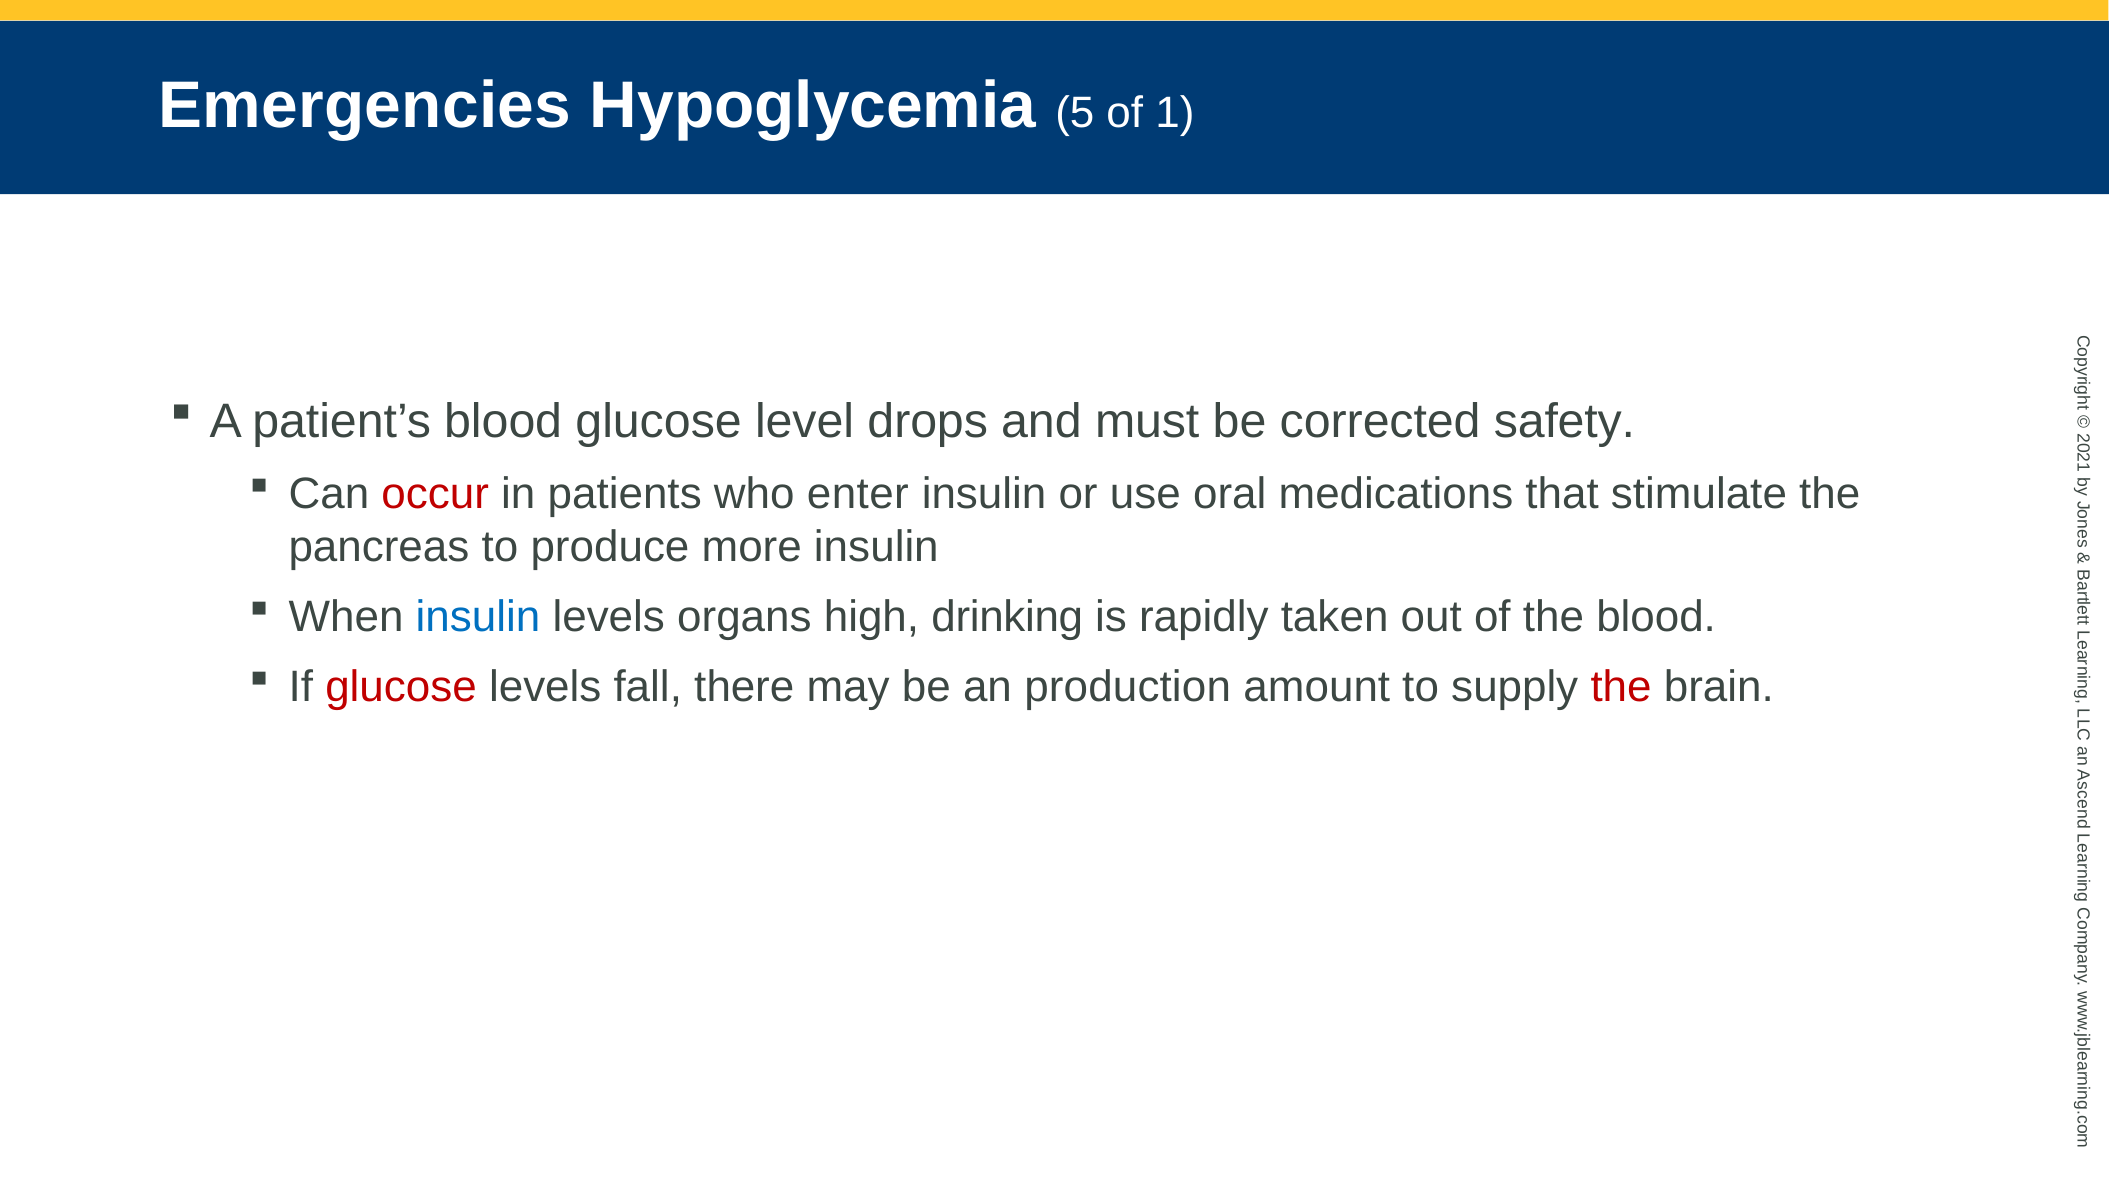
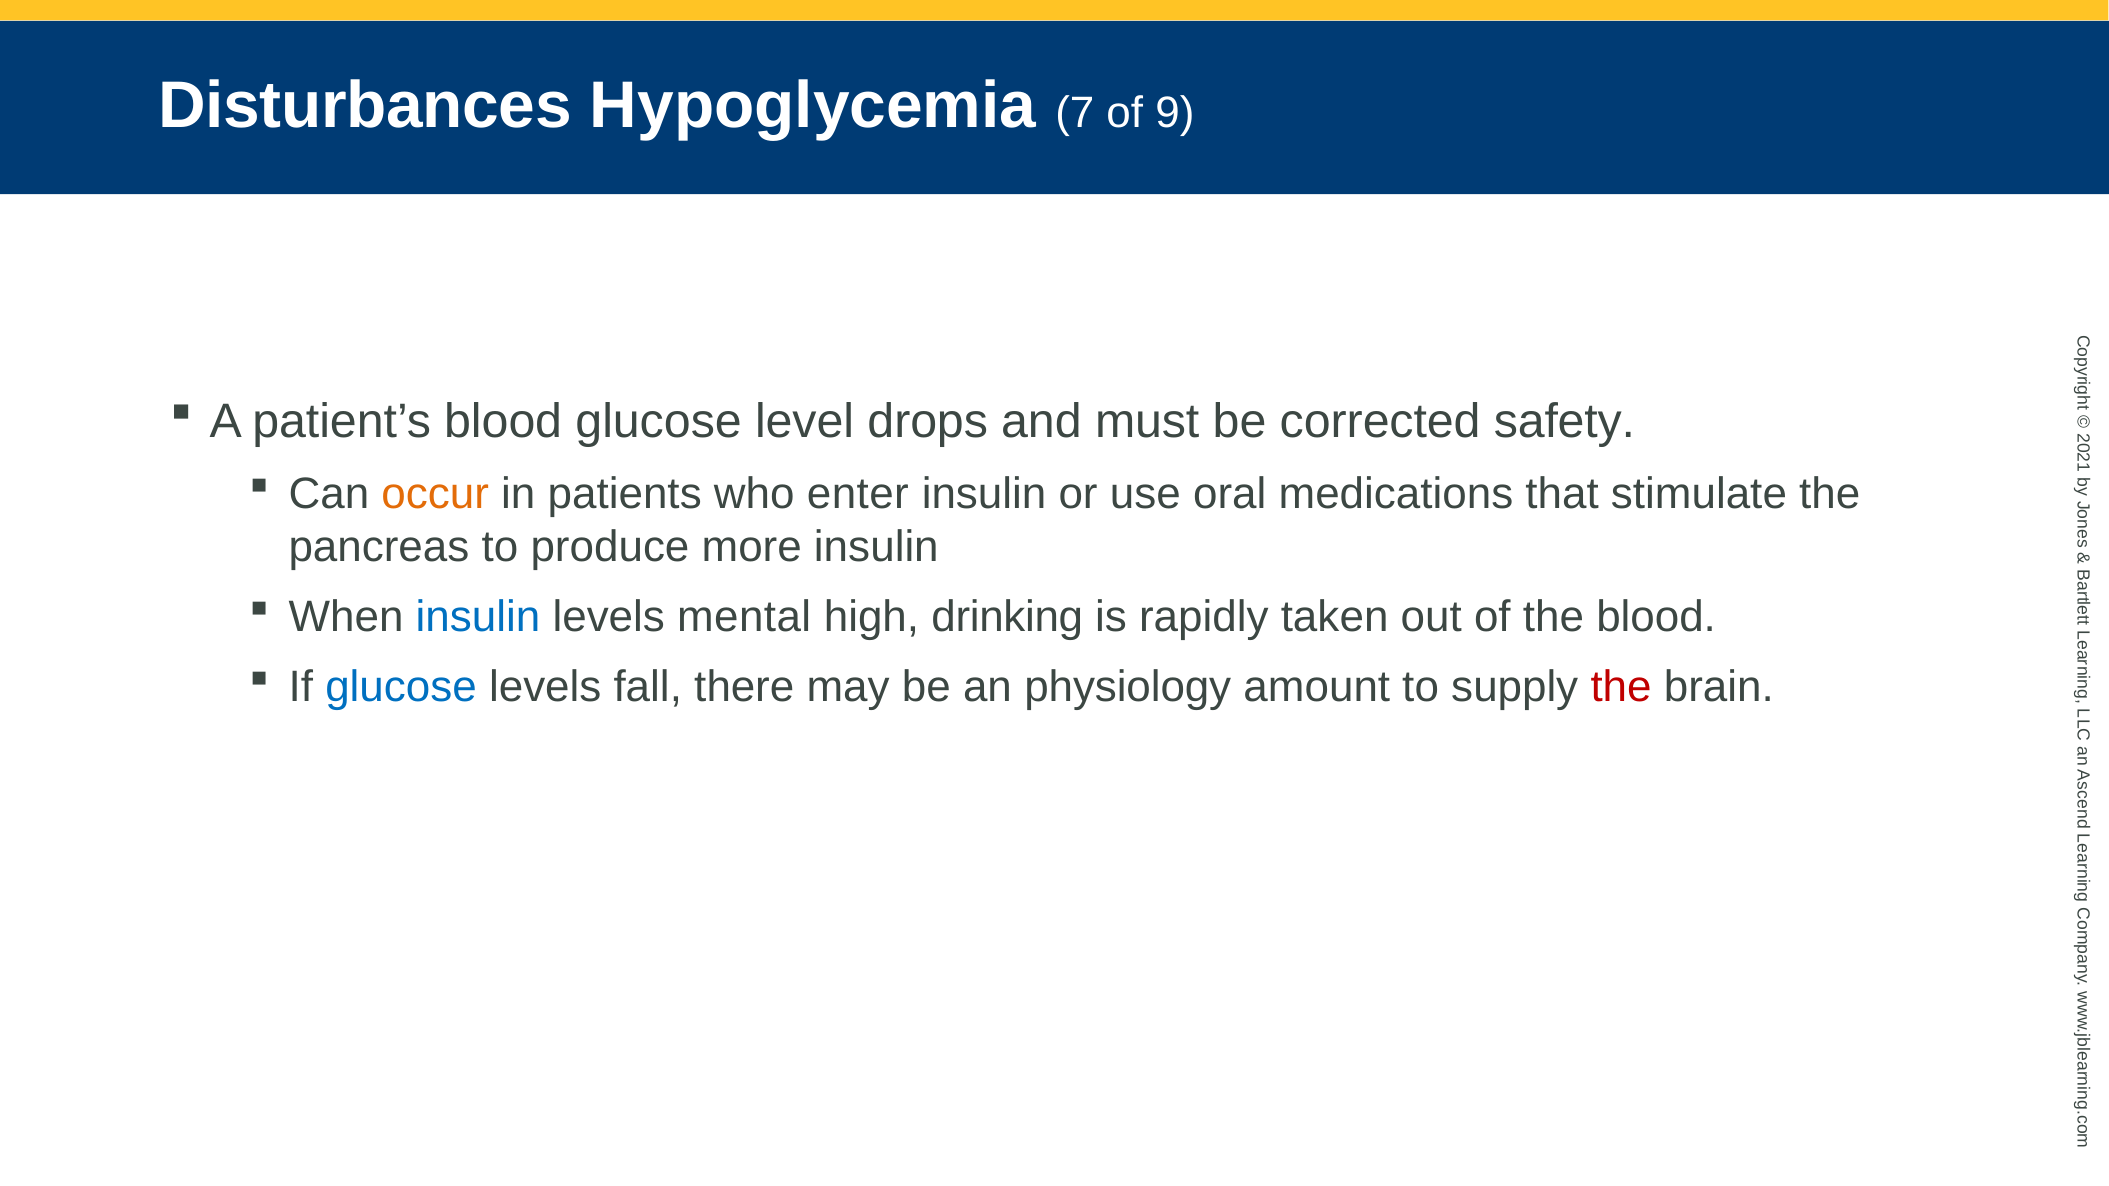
Emergencies: Emergencies -> Disturbances (365, 106)
5: 5 -> 7 (1075, 113)
of 1: 1 -> 9 (1175, 113)
occur colour: red -> orange (435, 494)
organs: organs -> mental (744, 617)
glucose colour: red -> blue (401, 687)
production: production -> physiology (1128, 687)
